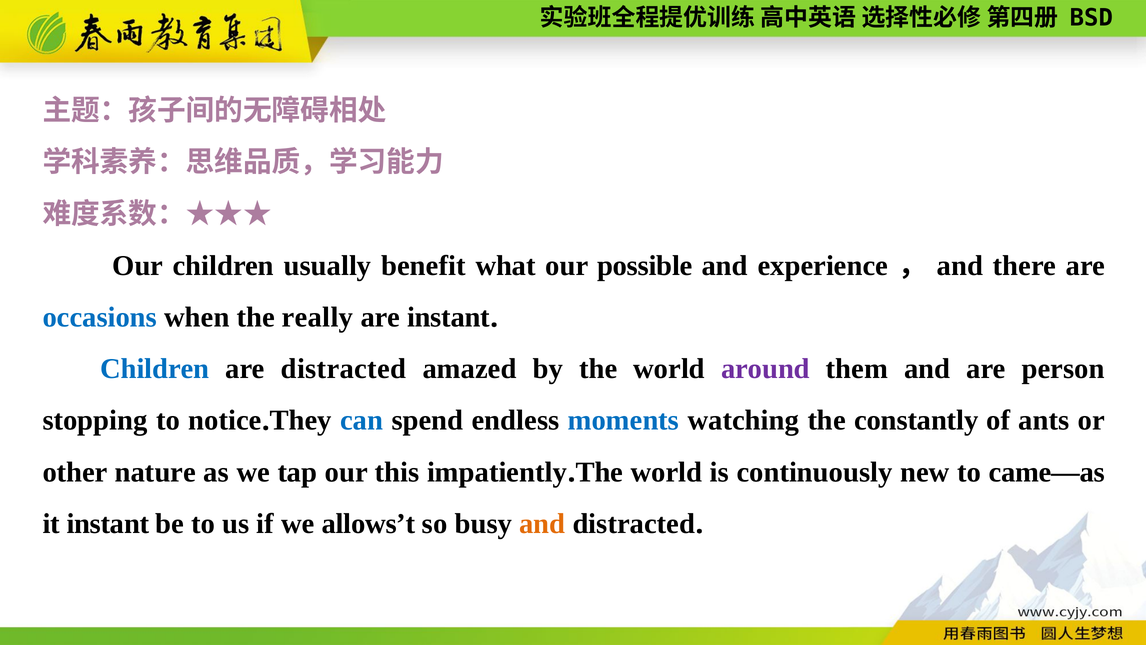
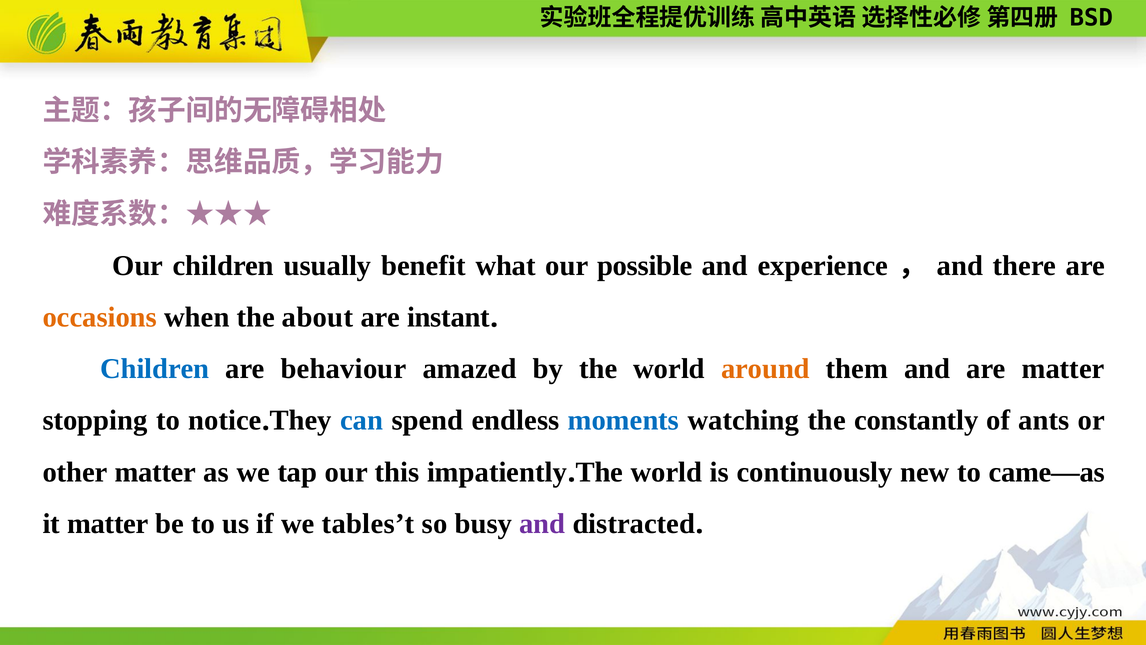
occasions colour: blue -> orange (100, 317)
really: really -> about (318, 317)
are distracted: distracted -> behaviour (344, 369)
around colour: purple -> orange (765, 369)
are person: person -> matter (1063, 369)
other nature: nature -> matter (155, 472)
it instant: instant -> matter (108, 523)
allows’t: allows’t -> tables’t (368, 523)
and colour: orange -> purple (542, 523)
